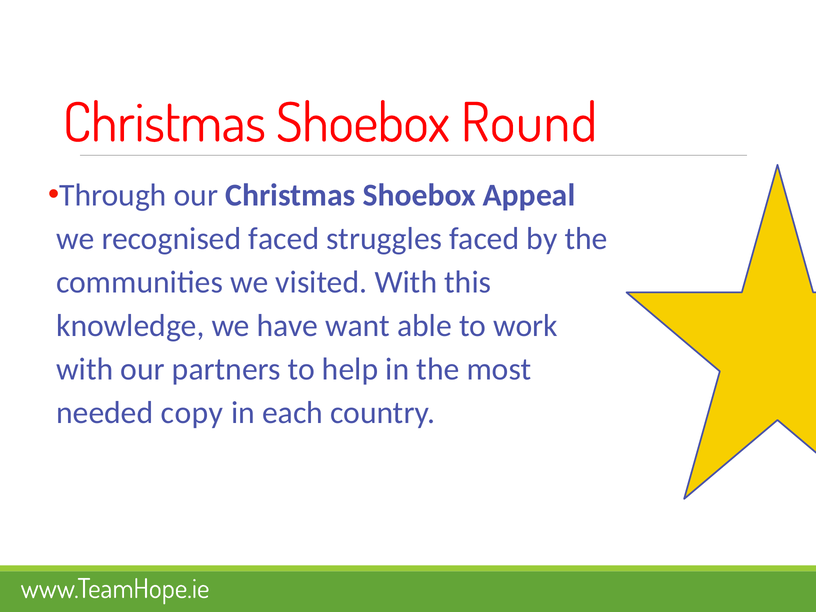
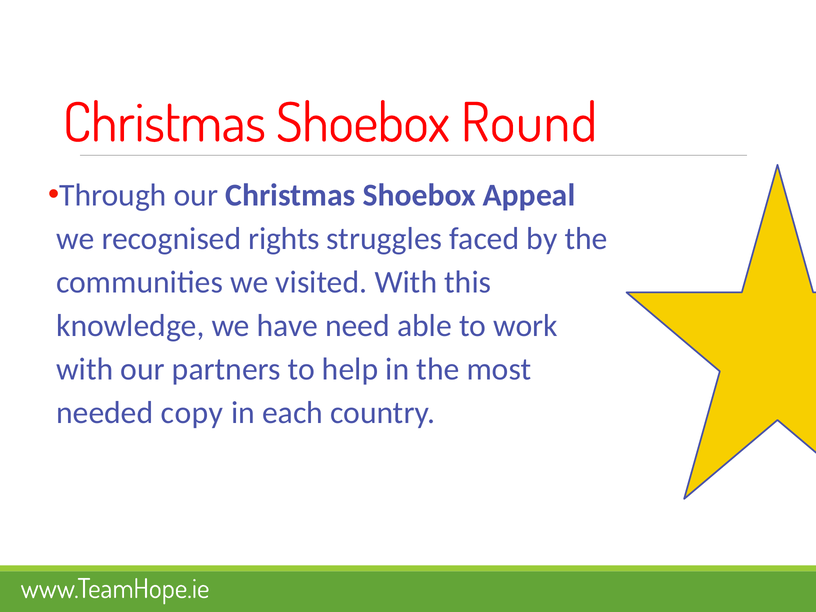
recognised faced: faced -> rights (284, 239)
want: want -> need (357, 326)
